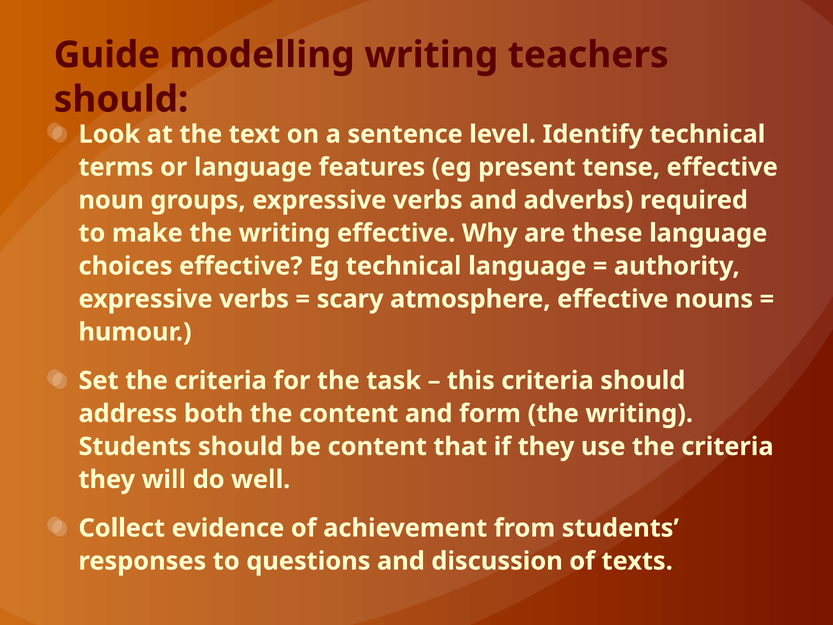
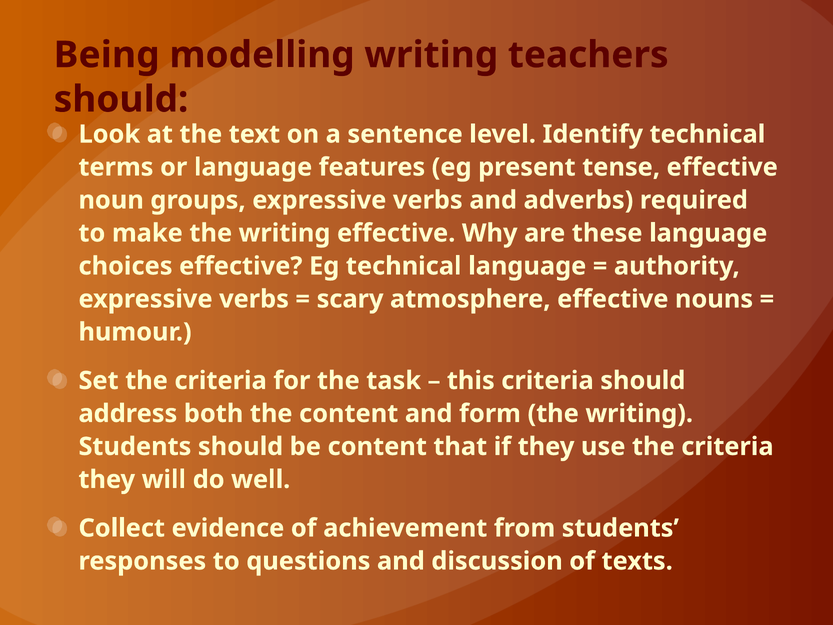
Guide: Guide -> Being (107, 55)
